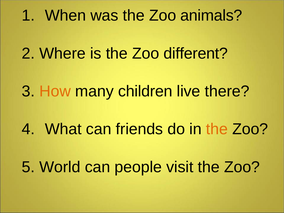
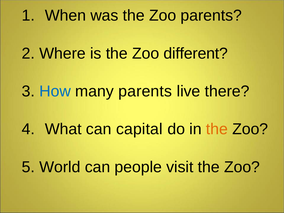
Zoo animals: animals -> parents (211, 16)
How colour: orange -> blue (55, 91)
many children: children -> parents (145, 91)
friends: friends -> capital (139, 129)
